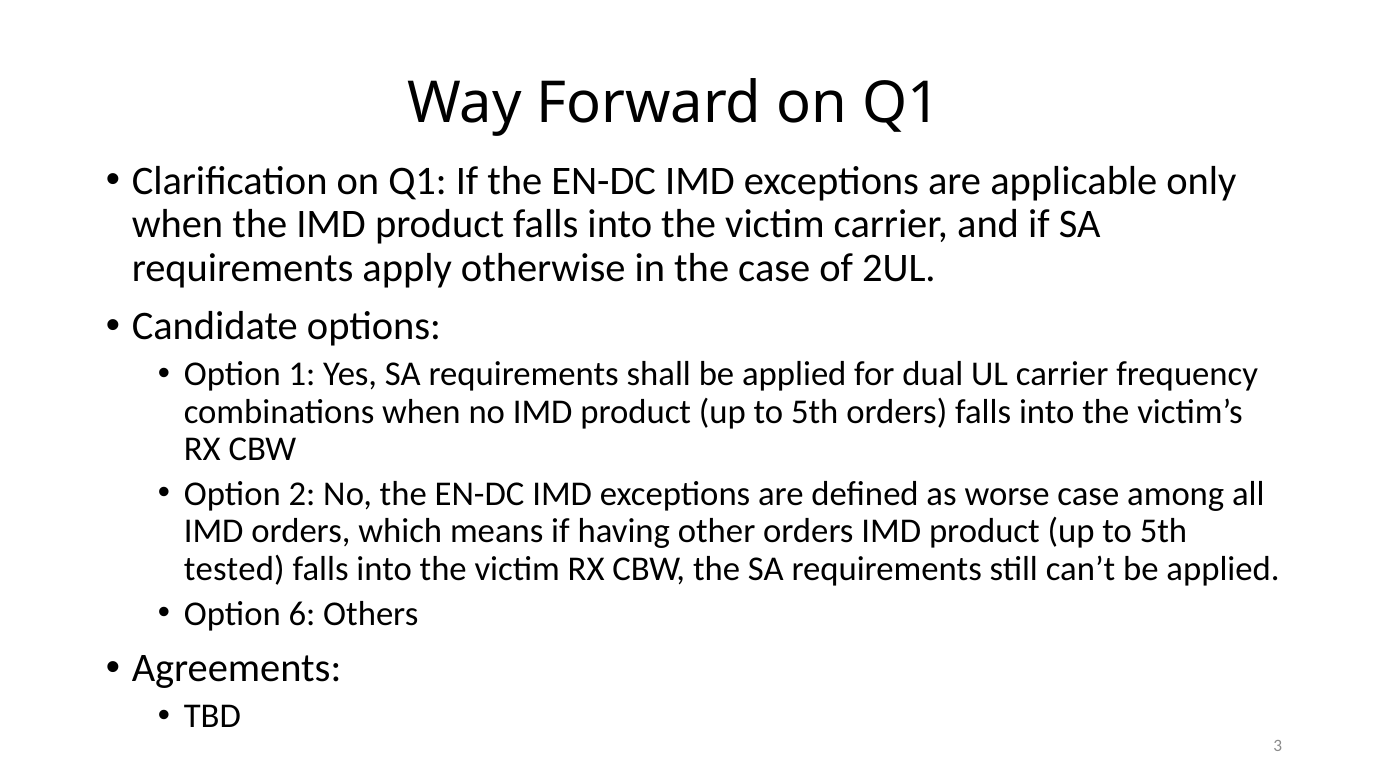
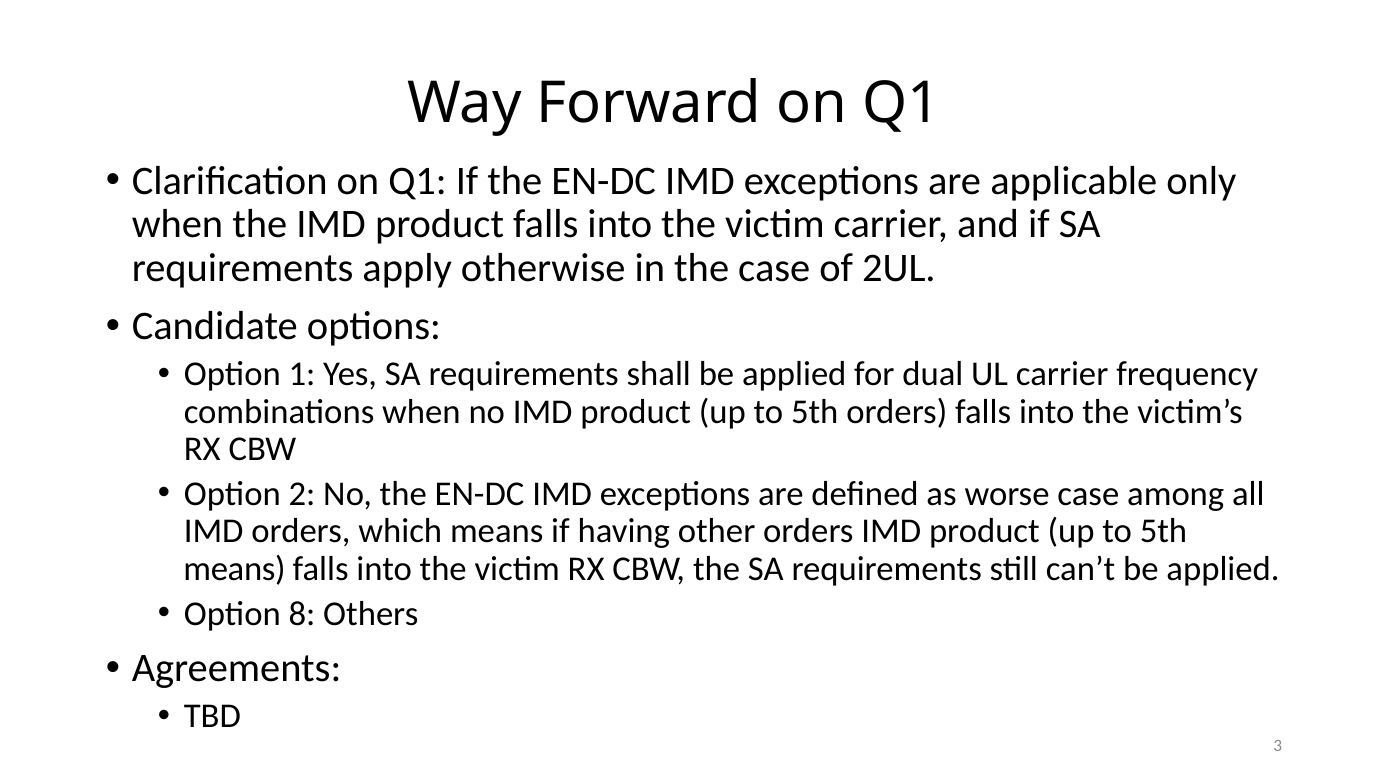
tested: tested -> means (235, 569)
6: 6 -> 8 (302, 613)
